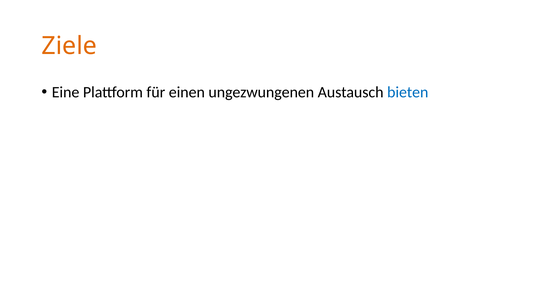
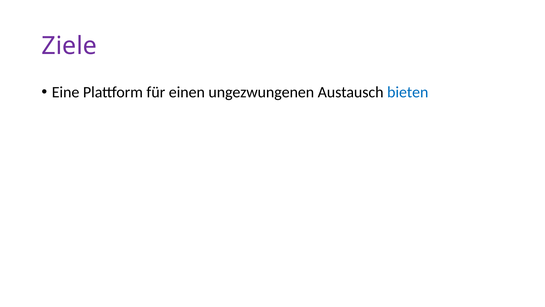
Ziele colour: orange -> purple (69, 46)
